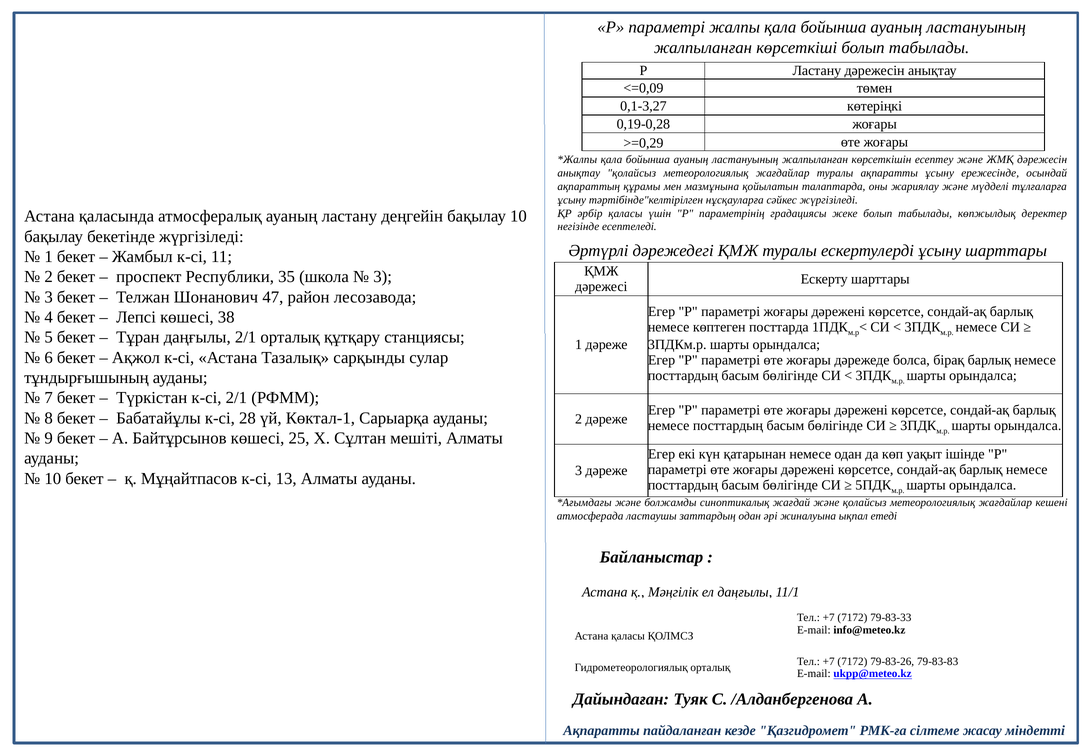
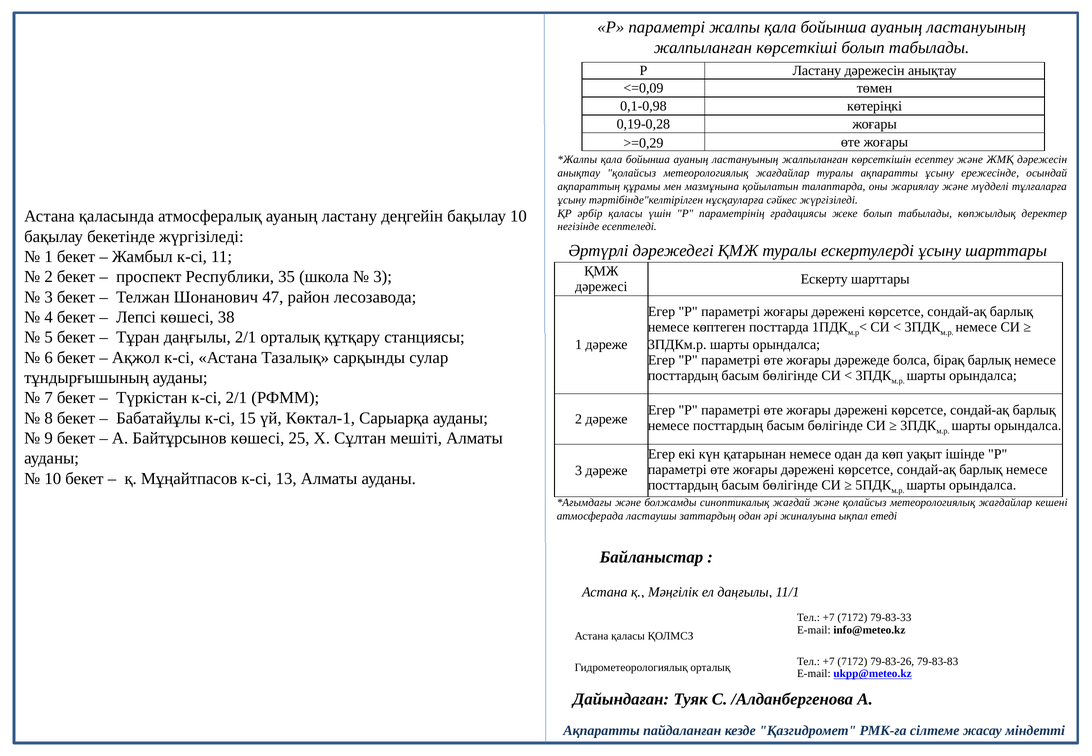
0,1-3,27: 0,1-3,27 -> 0,1-0,98 (643, 106)
28: 28 -> 15 (247, 418)
